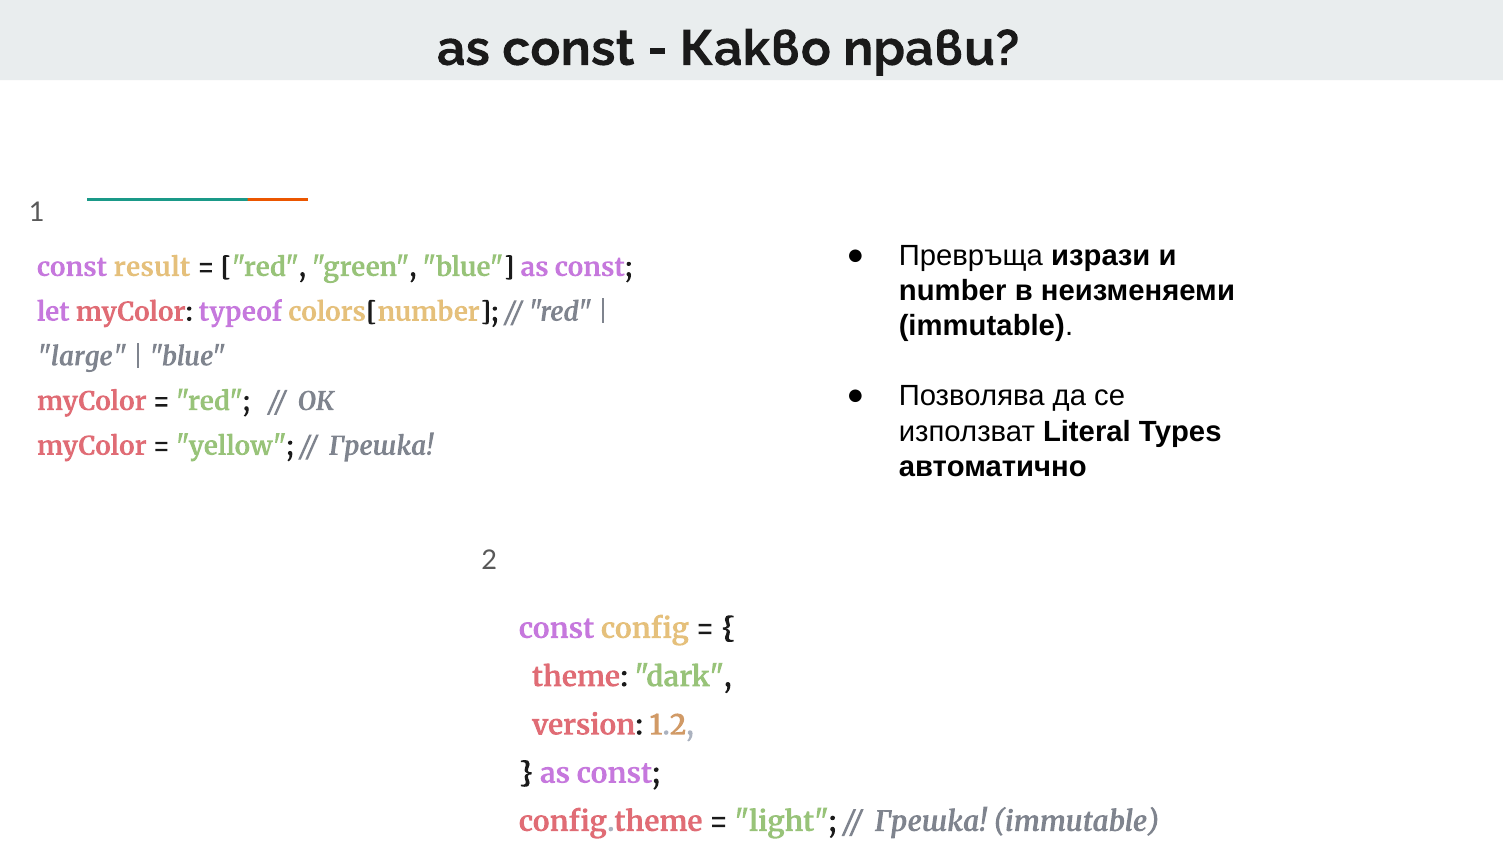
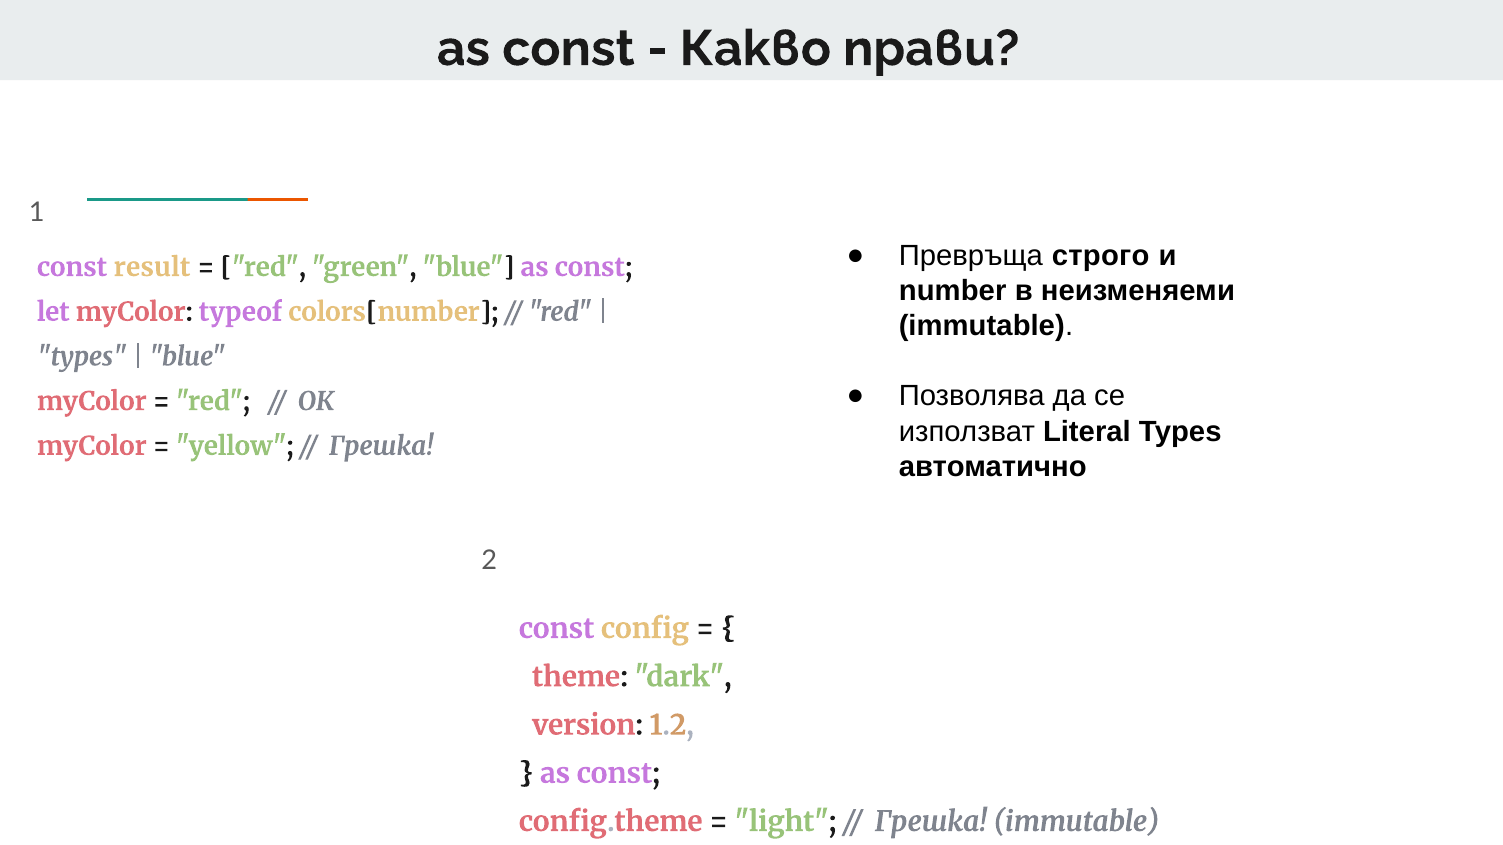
изрази: изрази -> строго (1101, 256)
large: large -> types (82, 357)
